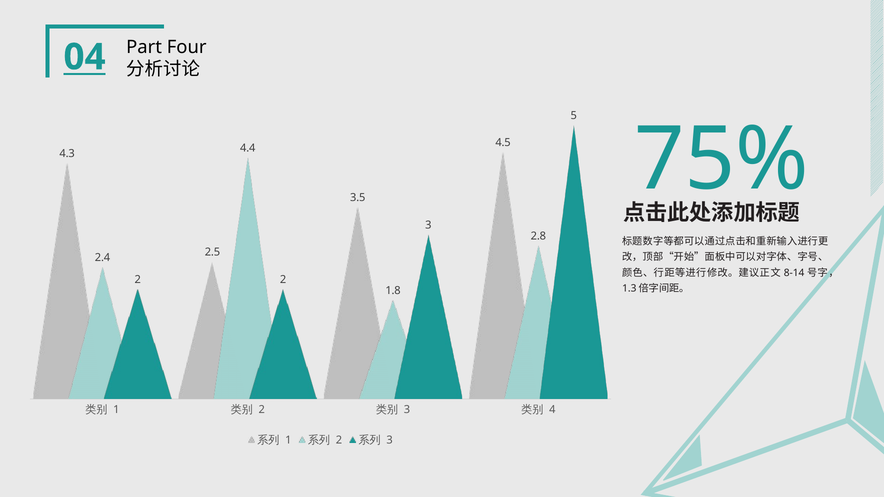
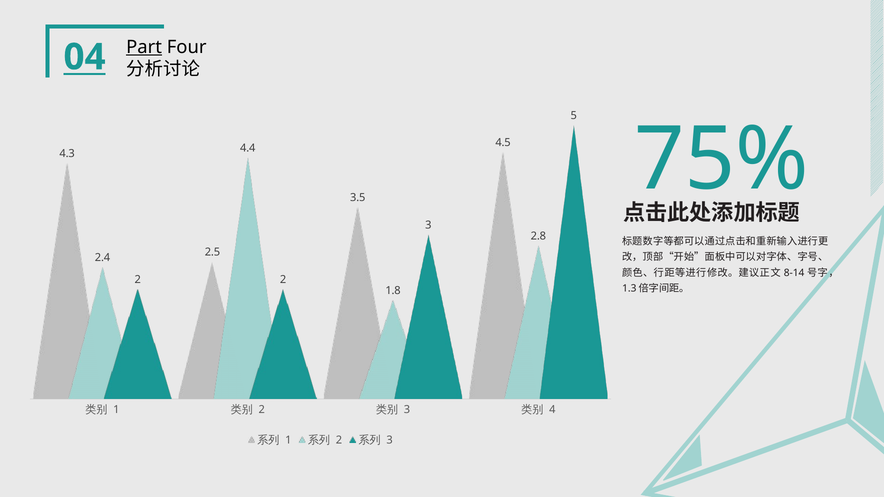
Part underline: none -> present (144, 47)
